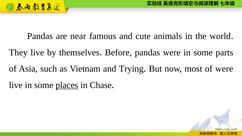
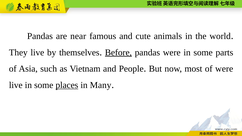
Before underline: none -> present (118, 53)
Trying: Trying -> People (131, 69)
Chase: Chase -> Many (101, 85)
